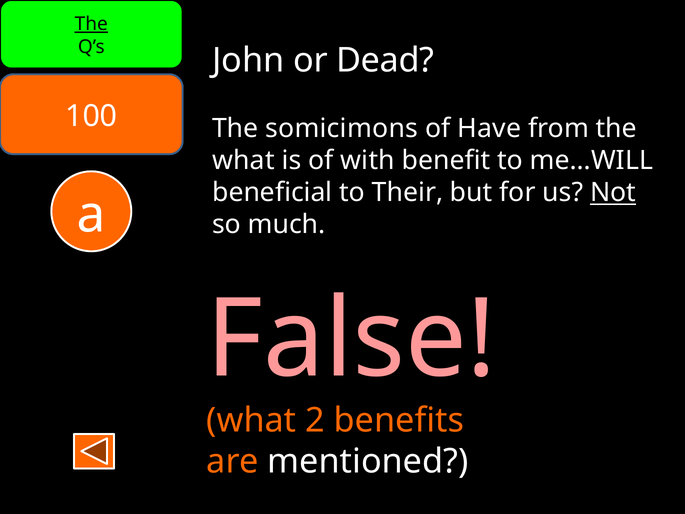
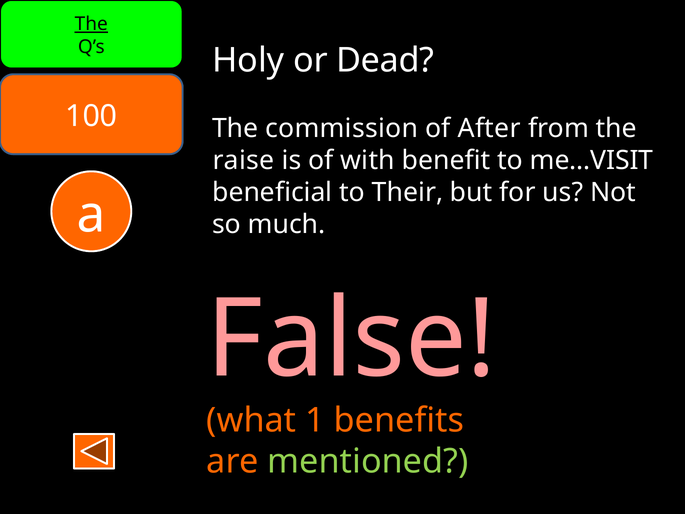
John: John -> Holy (248, 61)
somicimons: somicimons -> commission (342, 129)
Have: Have -> After (489, 129)
what: what -> raise (243, 161)
me…WILL: me…WILL -> me…VISIT (592, 161)
Not underline: present -> none (613, 193)
2: 2 -> 1 (315, 420)
mentioned colour: white -> light green (368, 461)
